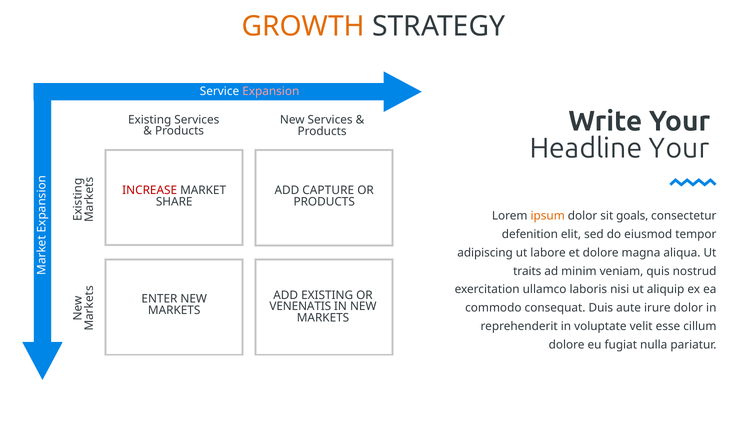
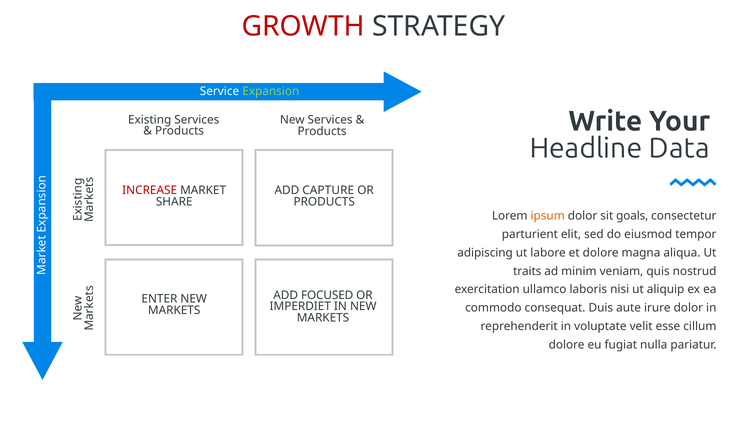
GROWTH colour: orange -> red (303, 26)
Expansion colour: pink -> light green (271, 91)
Headline Your: Your -> Data (679, 148)
defenition: defenition -> parturient (530, 234)
ADD EXISTING: EXISTING -> FOCUSED (327, 295)
VENENATIS: VENENATIS -> IMPERDIET (300, 306)
